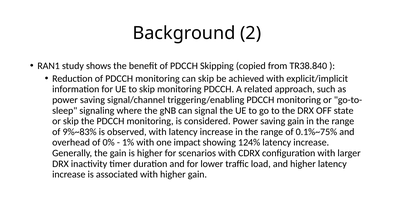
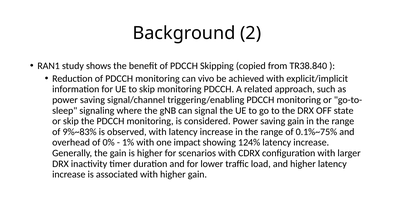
can skip: skip -> vivo (206, 78)
